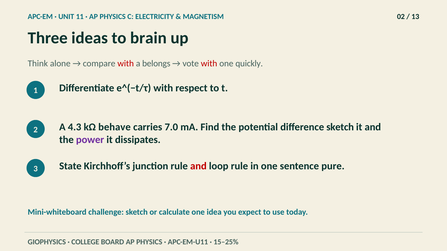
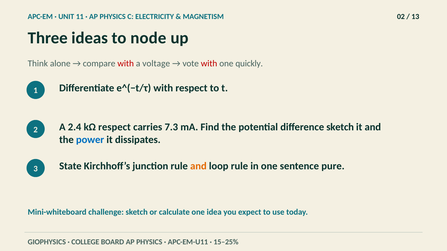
brain: brain -> node (148, 38)
belongs: belongs -> voltage (156, 64)
4.3: 4.3 -> 2.4 (75, 127)
kΩ behave: behave -> respect (115, 127)
7.0: 7.0 -> 7.3 (171, 127)
power colour: purple -> blue (90, 140)
and colour: red -> orange (198, 167)
